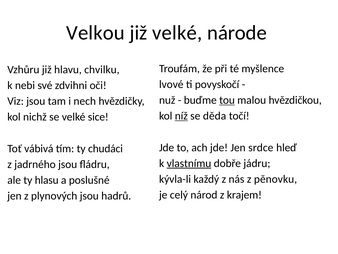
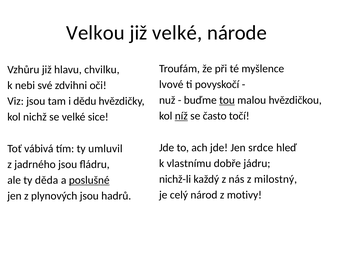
nech: nech -> dědu (85, 101)
děda: děda -> často (215, 116)
chudáci: chudáci -> umluvil (105, 148)
vlastnímu underline: present -> none (189, 163)
kývla-li: kývla-li -> nichž-li (175, 179)
pěnovku: pěnovku -> milostný (276, 179)
hlasu: hlasu -> děda (47, 180)
poslušné underline: none -> present (89, 180)
krajem: krajem -> motivy (244, 195)
